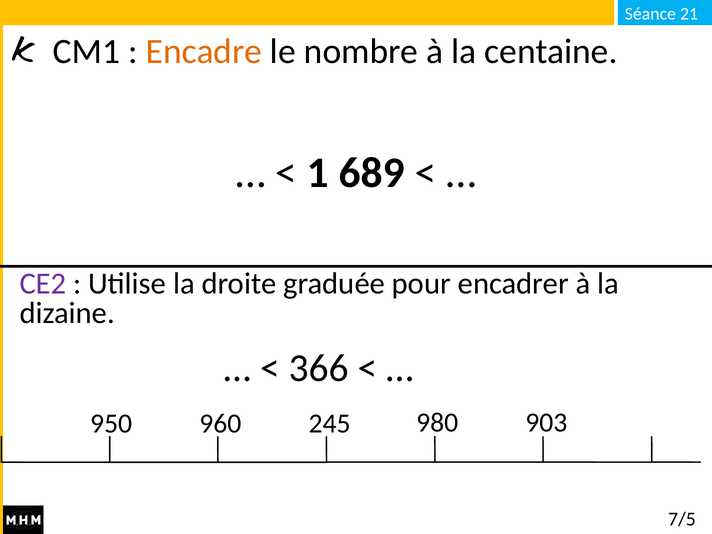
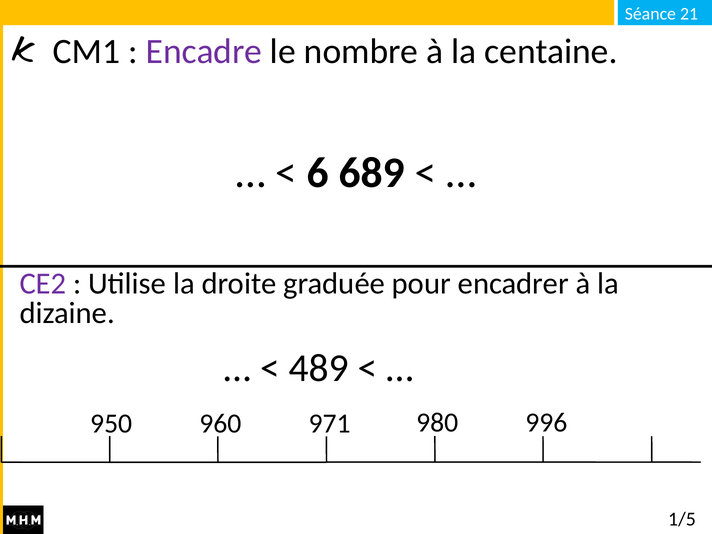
Encadre colour: orange -> purple (204, 51)
1: 1 -> 6 (318, 173)
366: 366 -> 489 (319, 368)
245: 245 -> 971 (330, 423)
903: 903 -> 996 (546, 422)
7/5: 7/5 -> 1/5 (682, 519)
